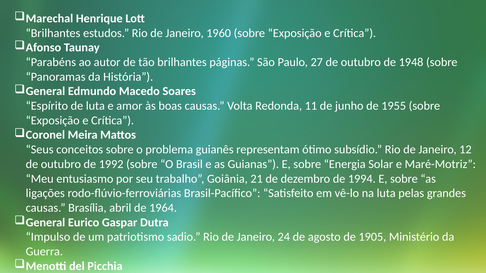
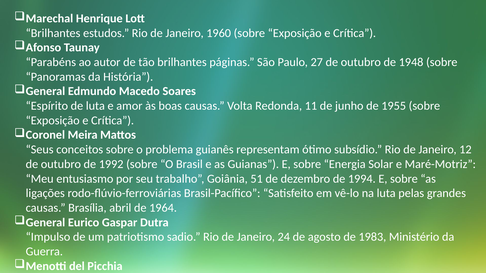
21: 21 -> 51 (257, 179)
1905: 1905 -> 1983 (372, 237)
